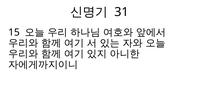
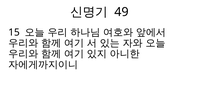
31: 31 -> 49 (122, 12)
